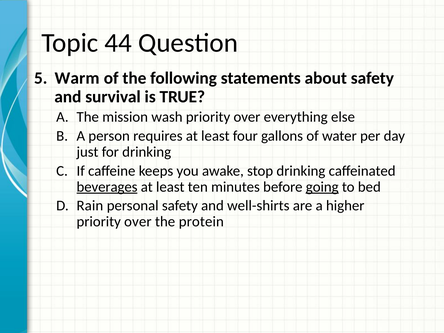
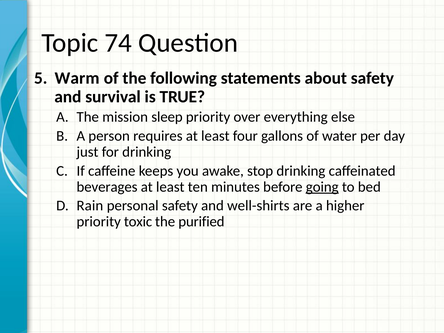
44: 44 -> 74 (118, 43)
wash: wash -> sleep (167, 117)
beverages underline: present -> none (107, 187)
over: over -> toxic (138, 222)
protein: protein -> purified (201, 222)
